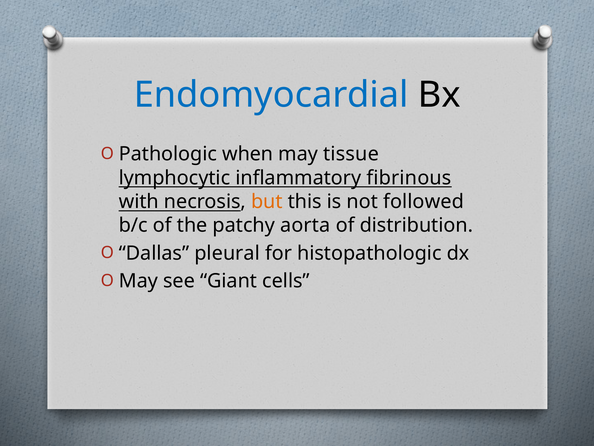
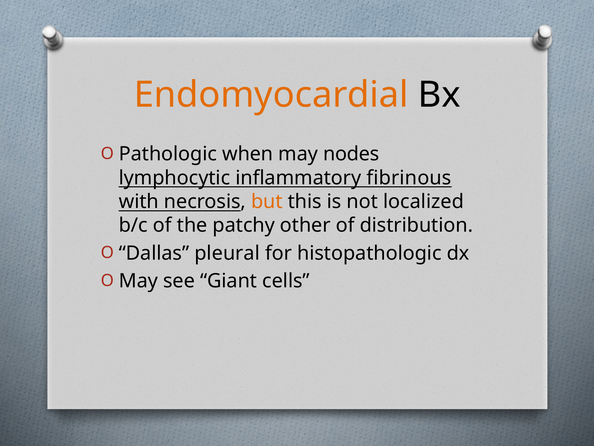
Endomyocardial colour: blue -> orange (271, 95)
tissue: tissue -> nodes (351, 154)
followed: followed -> localized (424, 201)
aorta: aorta -> other (305, 225)
